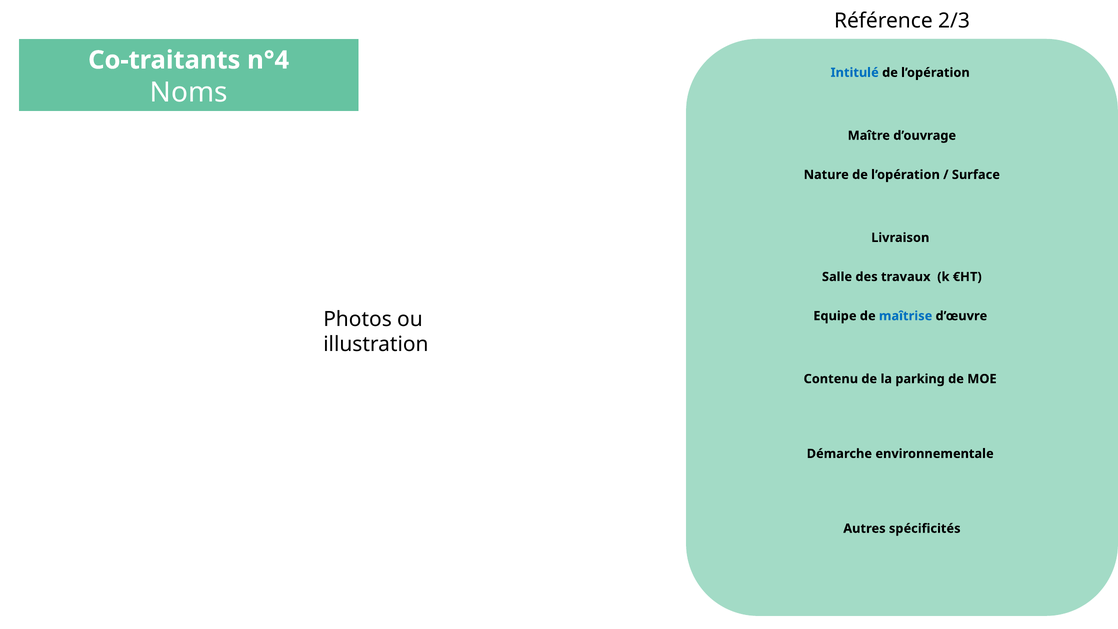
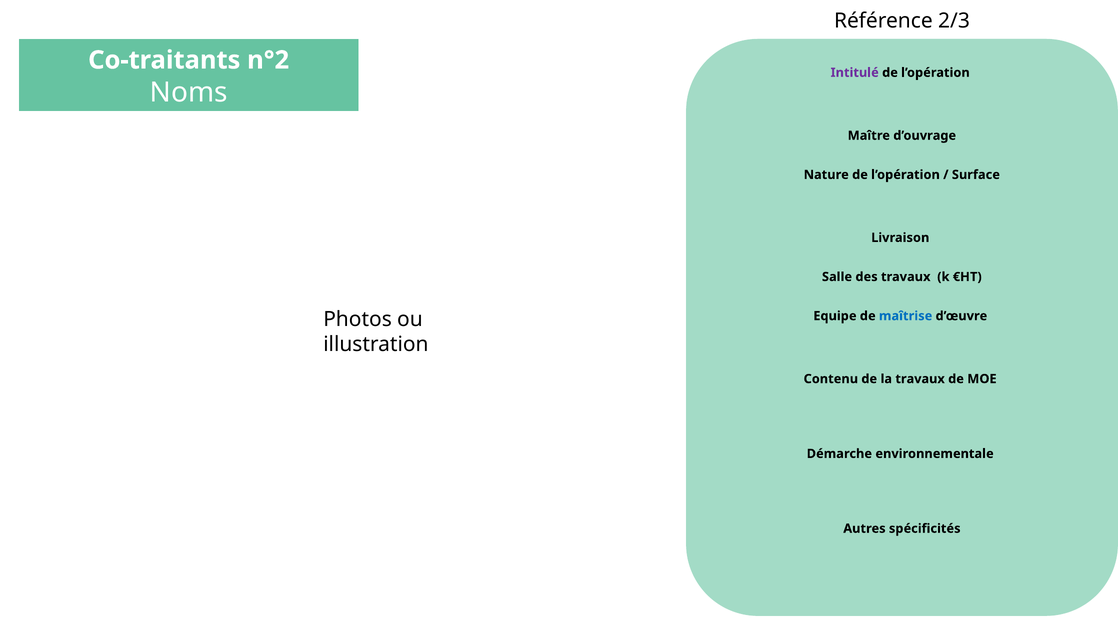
n°4: n°4 -> n°2 (268, 60)
Intitulé colour: blue -> purple (855, 73)
la parking: parking -> travaux (920, 379)
